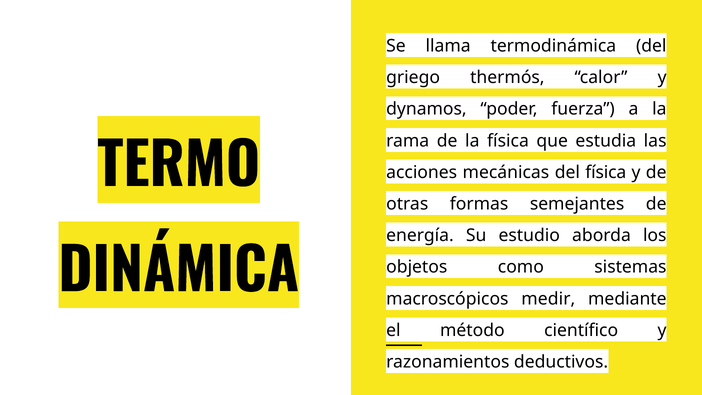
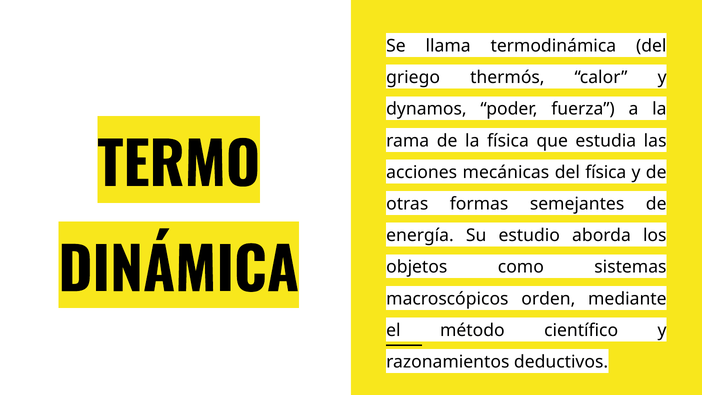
medir: medir -> orden (548, 299)
